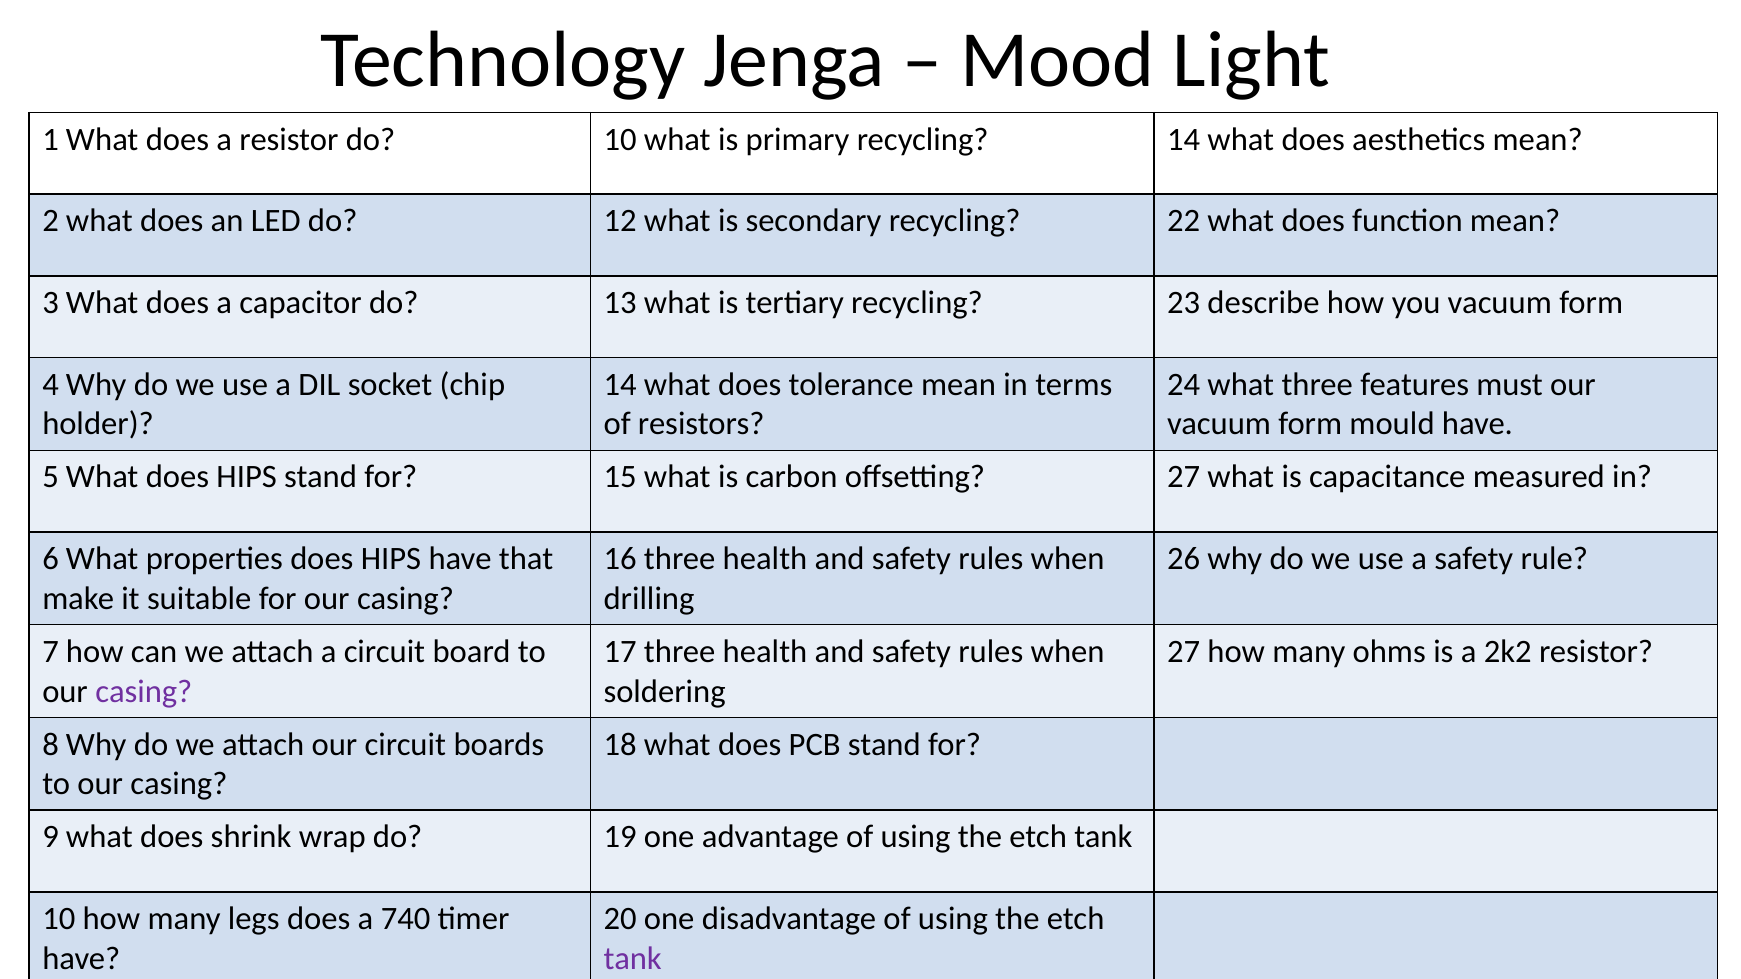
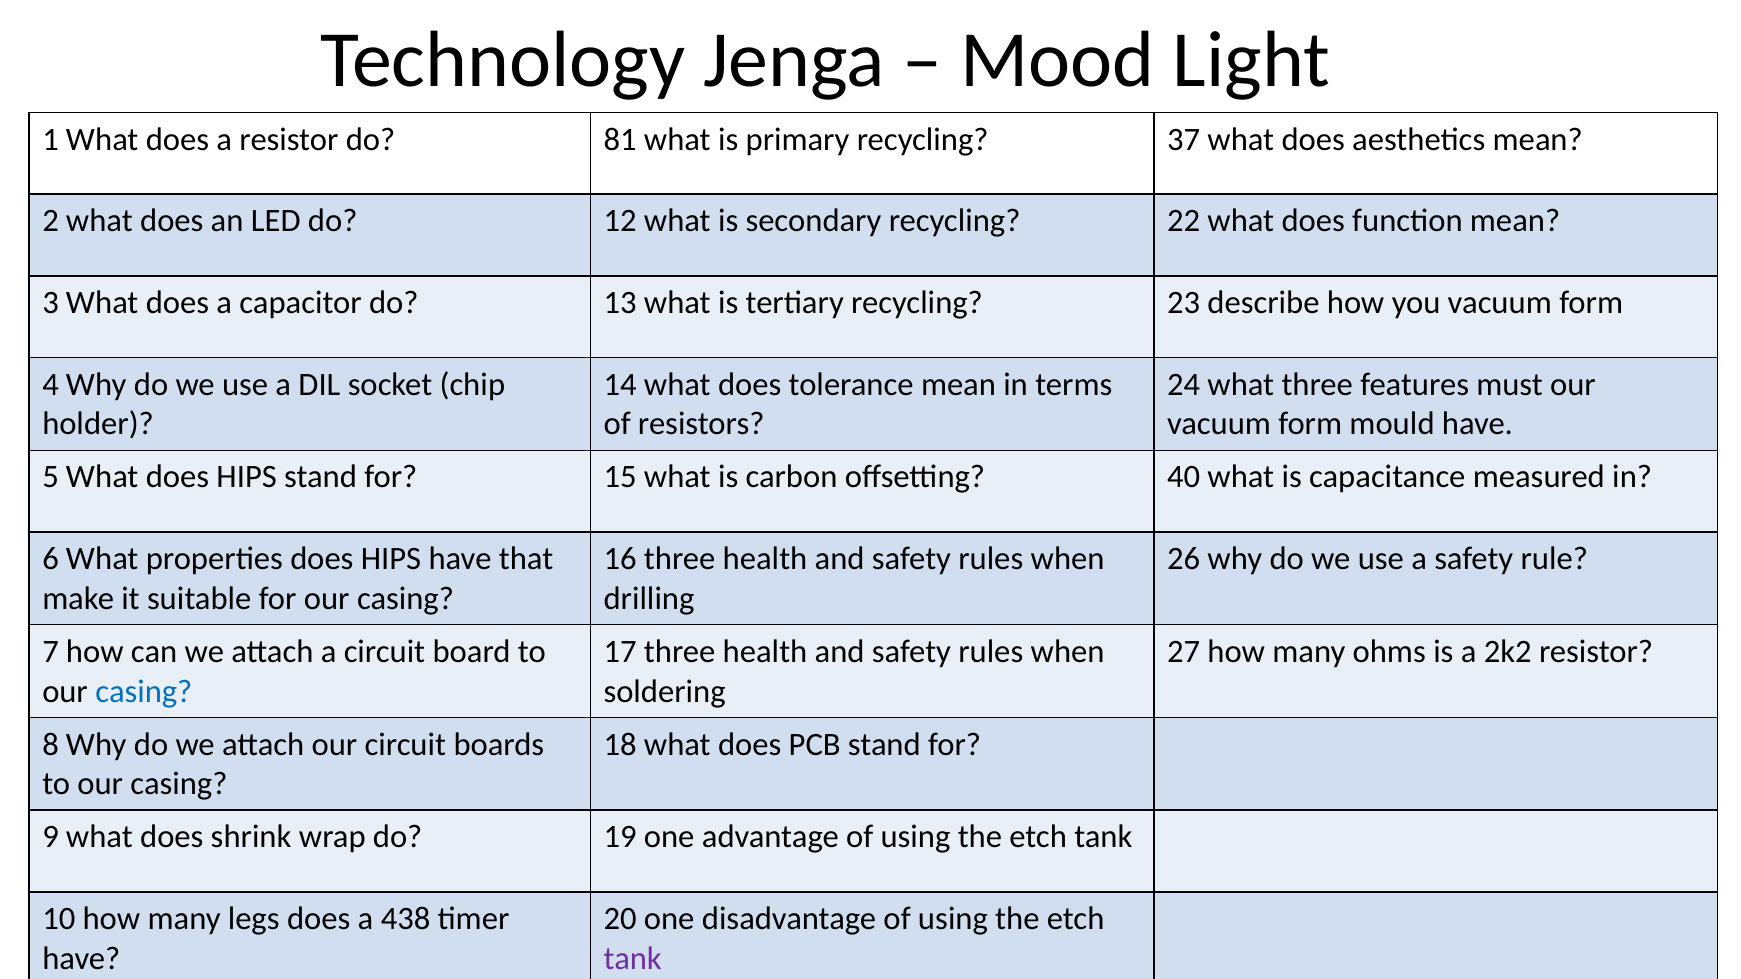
do 10: 10 -> 81 (620, 139)
recycling 14: 14 -> 37 (1184, 139)
offsetting 27: 27 -> 40 (1184, 477)
casing colour: purple -> blue (144, 692)
740: 740 -> 438 (406, 919)
